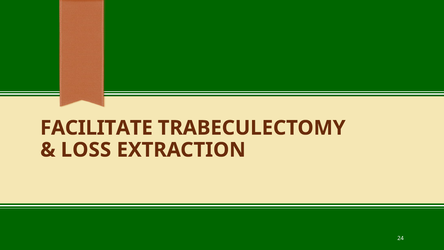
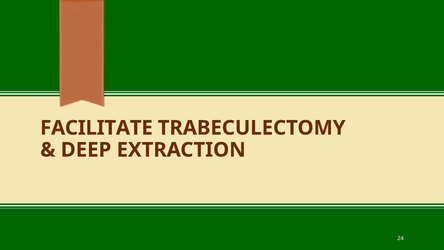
LOSS: LOSS -> DEEP (86, 150)
